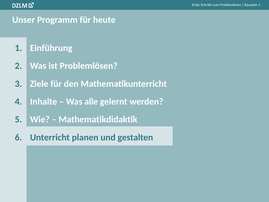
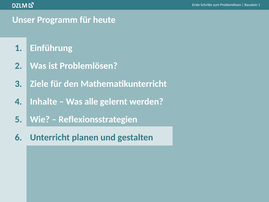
Mathematikdidaktik: Mathematikdidaktik -> Reflexionsstrategien (98, 119)
